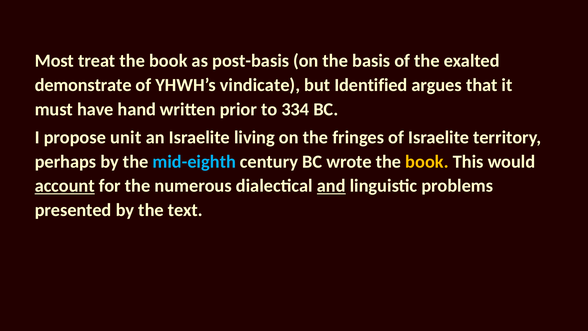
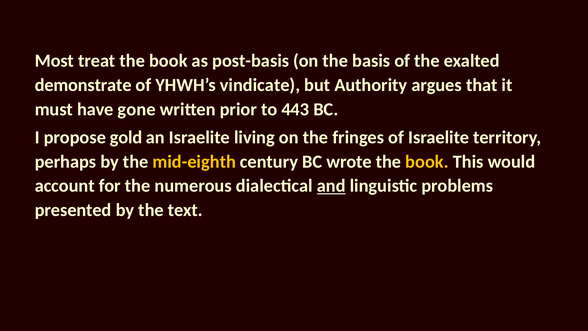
Identified: Identified -> Authority (371, 85)
hand: hand -> gone (137, 109)
334: 334 -> 443 (295, 109)
unit: unit -> gold (126, 137)
mid-eighth colour: light blue -> yellow (194, 162)
account underline: present -> none (65, 186)
